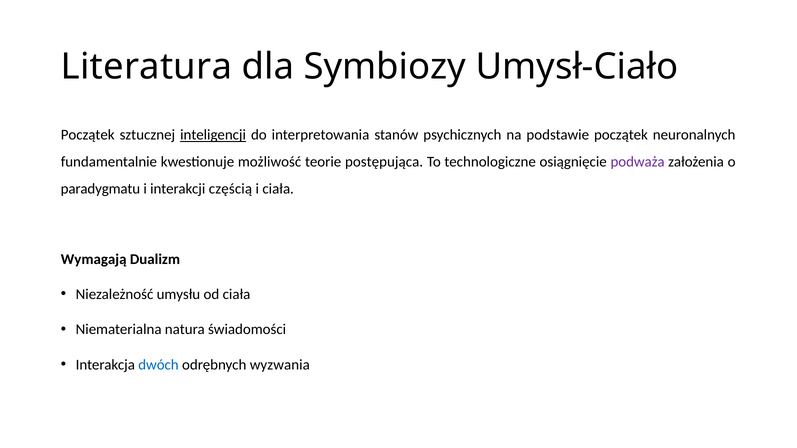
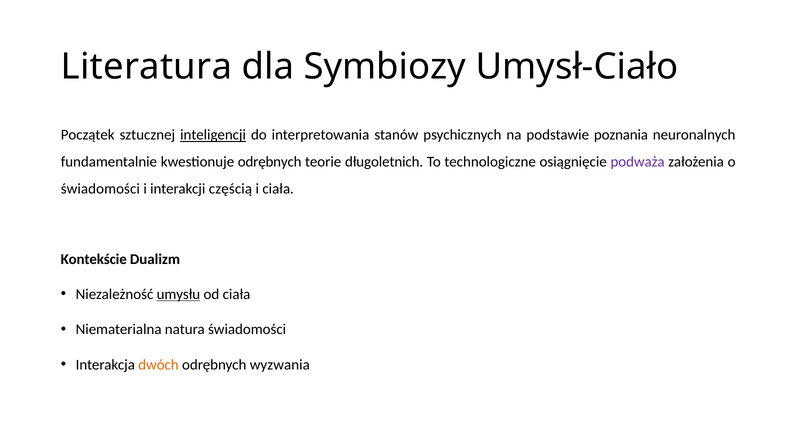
podstawie początek: początek -> poznania (621, 135)
kwestionuje możliwość: możliwość -> odrębnych (270, 162)
postępująca: postępująca -> długoletnich (384, 162)
paradygmatu: paradygmatu -> świadomości (100, 189)
Wymagają: Wymagają -> Kontekście (94, 259)
umysłu underline: none -> present (178, 294)
dwóch colour: blue -> orange (159, 365)
